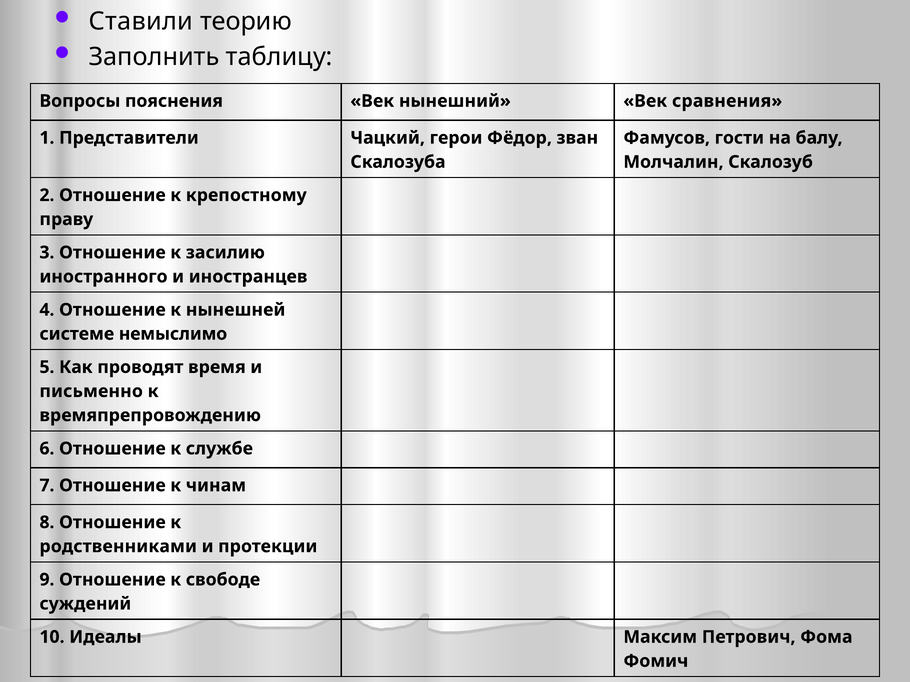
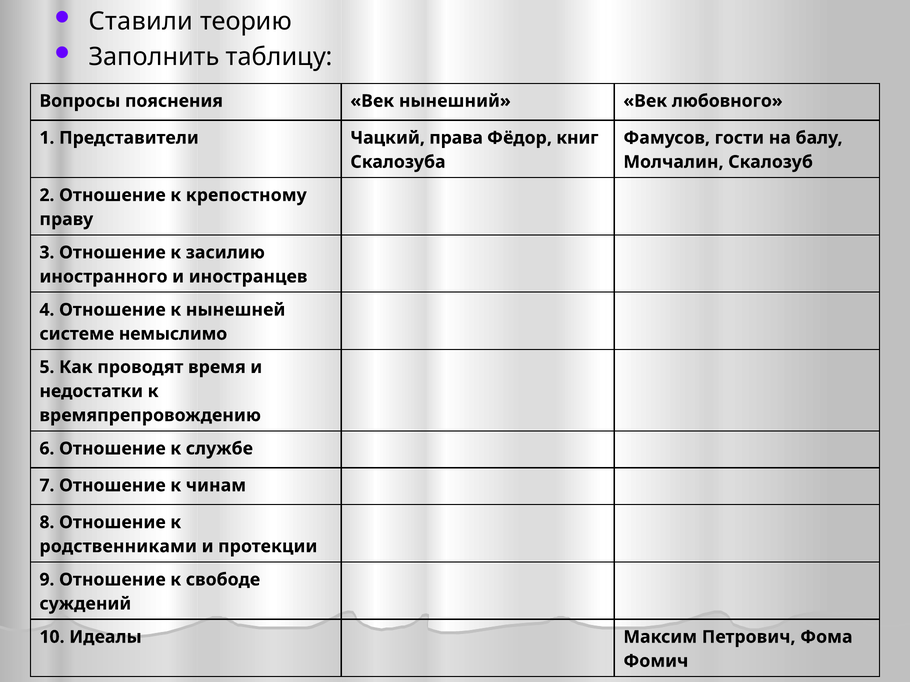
сравнения: сравнения -> любовного (727, 101)
герои: герои -> права (456, 138)
зван: зван -> книг (577, 138)
письменно: письменно -> недостатки (91, 392)
